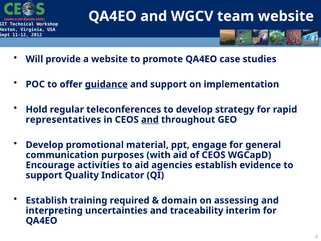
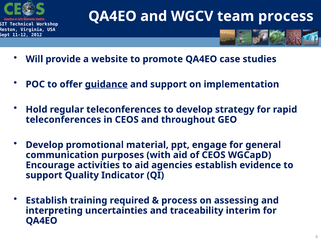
team website: website -> process (286, 16)
representatives: representatives -> teleconferences (63, 120)
and underline: present -> none (150, 120)
domain: domain -> process (179, 200)
